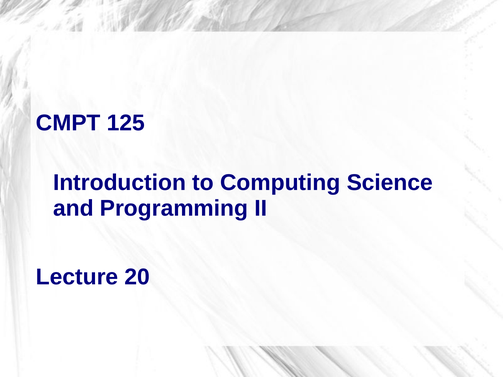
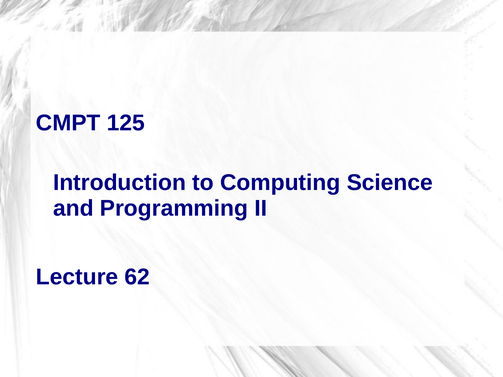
20: 20 -> 62 (137, 277)
